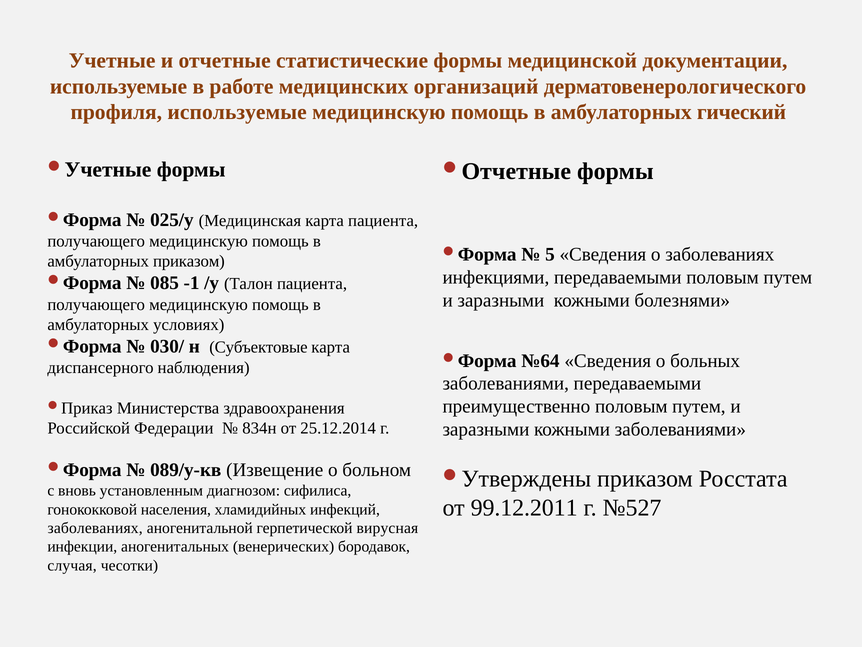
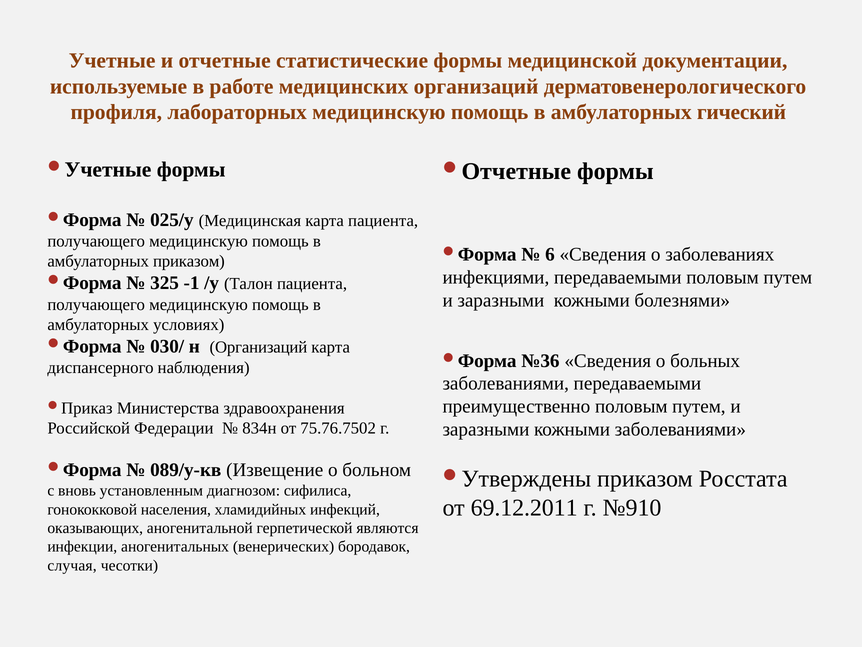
профиля используемые: используемые -> лабораторных (237, 112)
5: 5 -> 6 (550, 254)
085: 085 -> 325 (165, 283)
н Субъектовые: Субъектовые -> Организаций (258, 347)
№64: №64 -> №36 (540, 360)
25.12.2014: 25.12.2014 -> 75.76.7502 (338, 428)
99.12.2011: 99.12.2011 -> 69.12.2011 (524, 507)
№527: №527 -> №910 (632, 507)
заболеваниях: заболеваниях -> оказывающих (95, 528)
вирусная: вирусная -> являются (387, 528)
